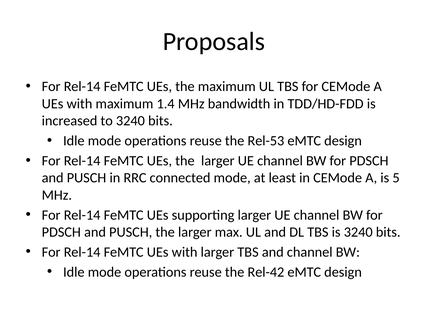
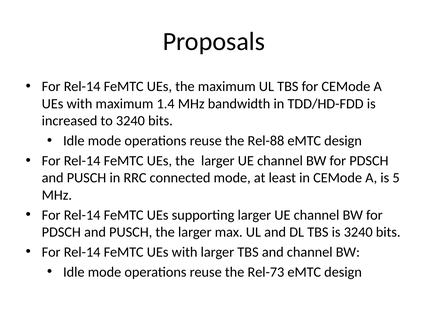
Rel-53: Rel-53 -> Rel-88 (266, 141)
Rel-42: Rel-42 -> Rel-73 (266, 272)
